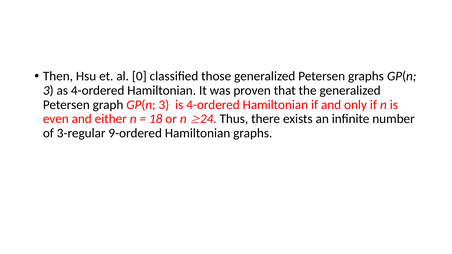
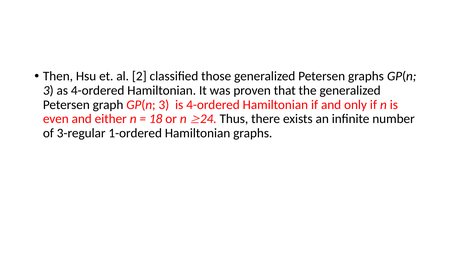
0: 0 -> 2 (139, 76)
9-ordered: 9-ordered -> 1-ordered (135, 133)
